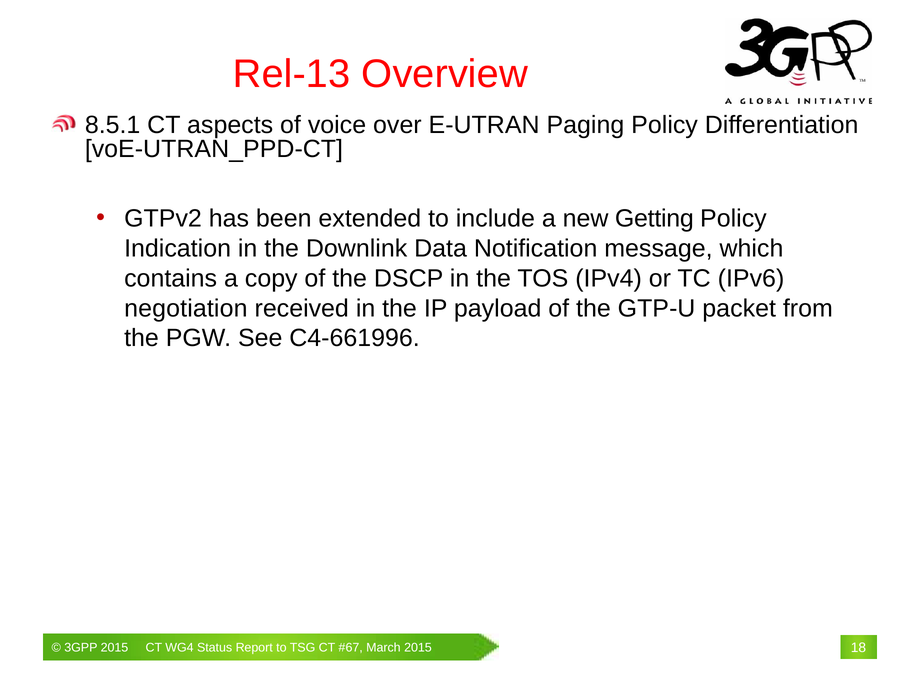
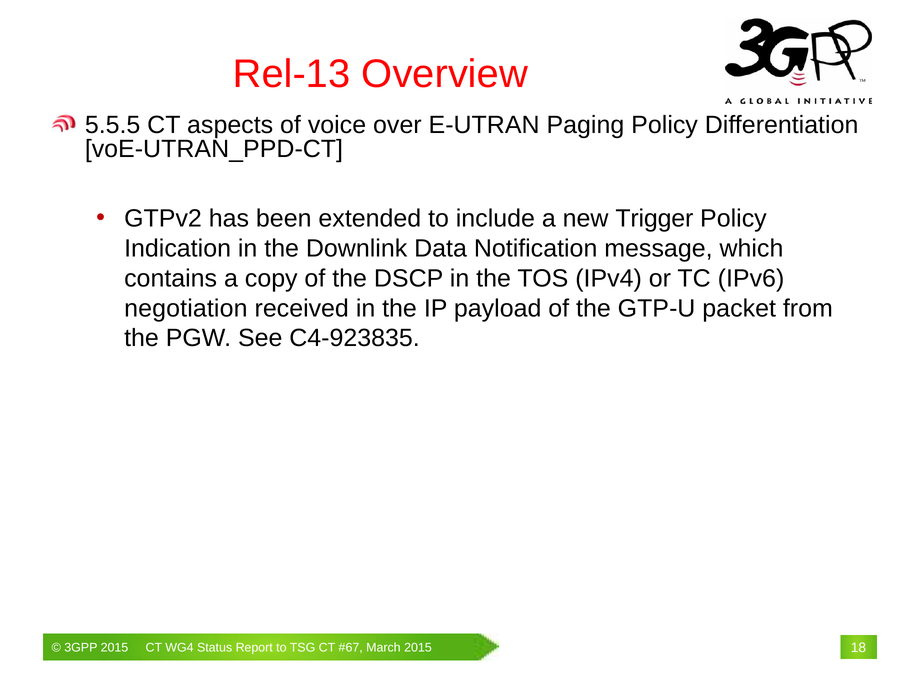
8.5.1: 8.5.1 -> 5.5.5 (113, 125)
Getting: Getting -> Trigger (654, 219)
C4-661996: C4-661996 -> C4-923835 (355, 338)
